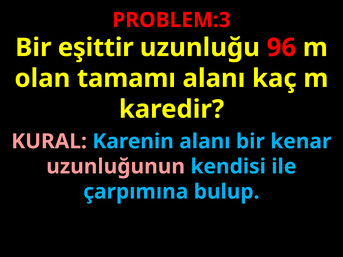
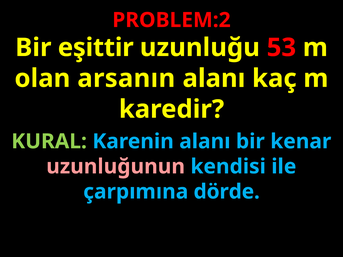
PROBLEM:3: PROBLEM:3 -> PROBLEM:2 (171, 20)
96: 96 -> 53 (281, 48)
tamamı: tamamı -> arsanın (126, 78)
KURAL colour: pink -> light green (49, 142)
bulup: bulup -> dörde (227, 192)
